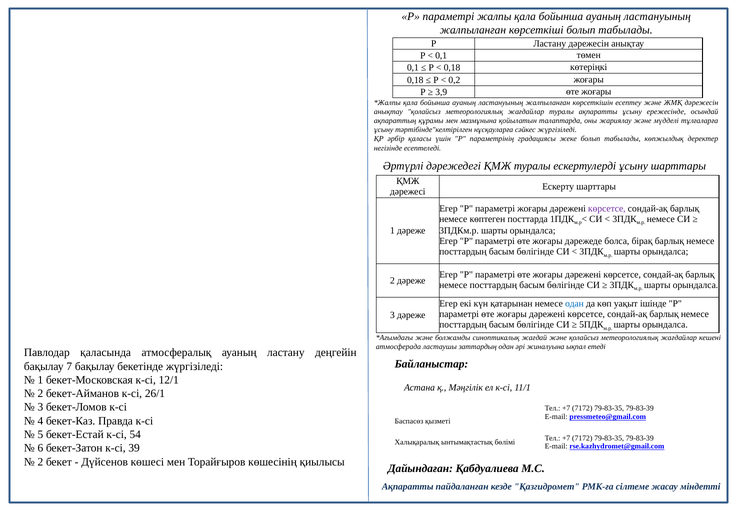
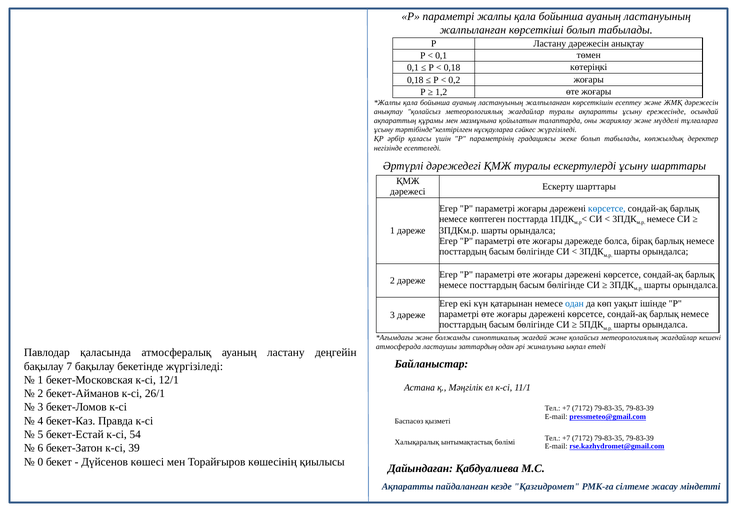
3,9: 3,9 -> 1,2 (441, 92)
көрсетсе colour: purple -> blue (607, 208)
2: 2 -> 0 (40, 461)
